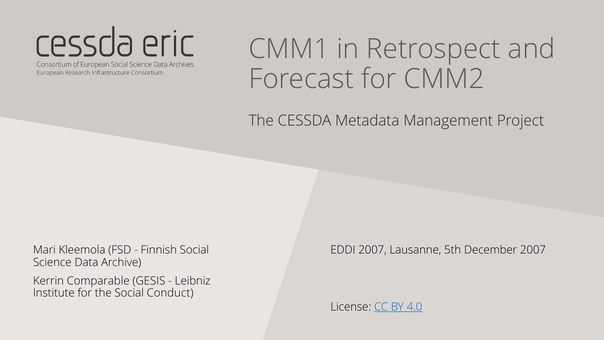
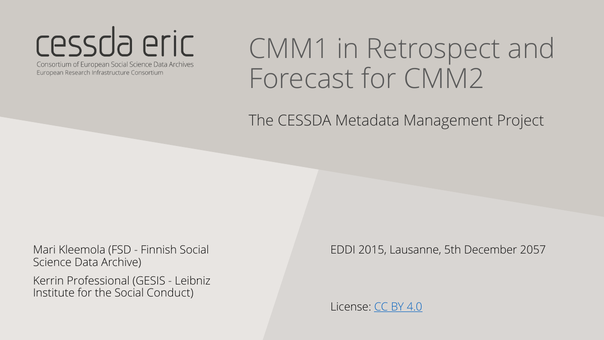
EDDI 2007: 2007 -> 2015 (372, 250)
December 2007: 2007 -> 2057 (533, 250)
Comparable: Comparable -> Professional (98, 281)
